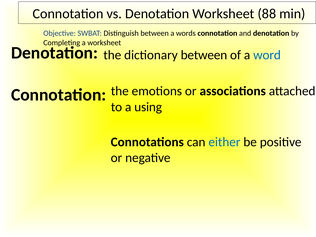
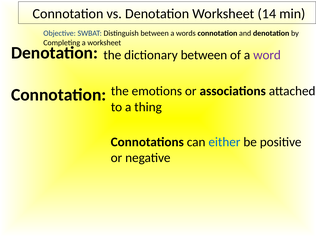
88: 88 -> 14 (267, 14)
word colour: blue -> purple (267, 55)
using: using -> thing (148, 107)
